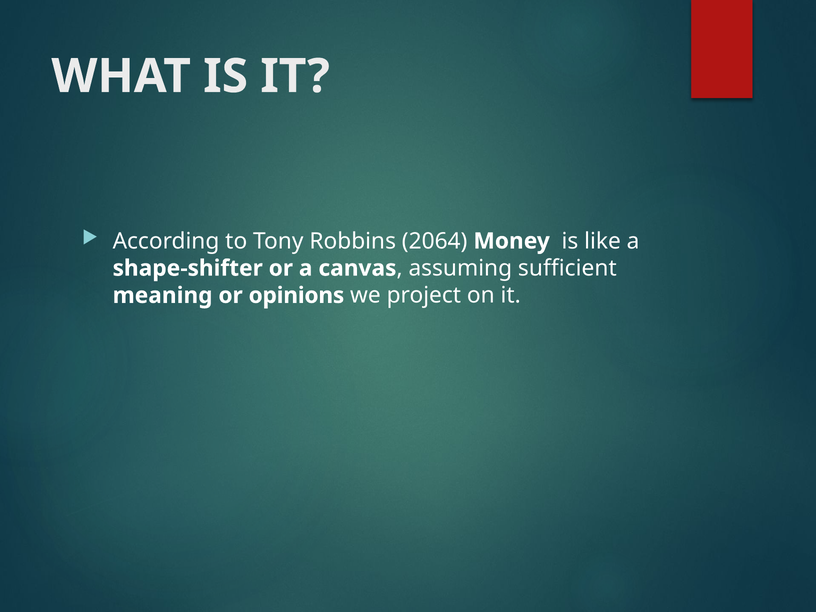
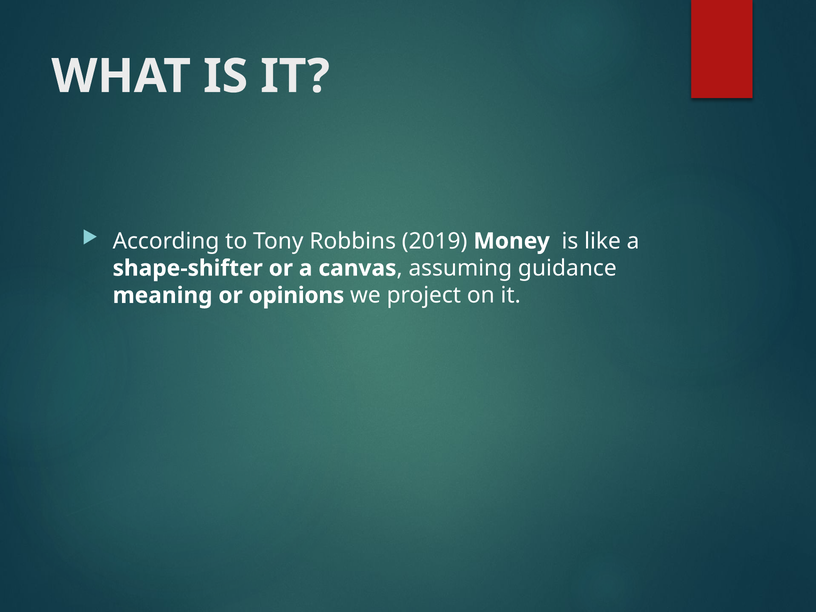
2064: 2064 -> 2019 (435, 241)
sufficient: sufficient -> guidance (567, 268)
